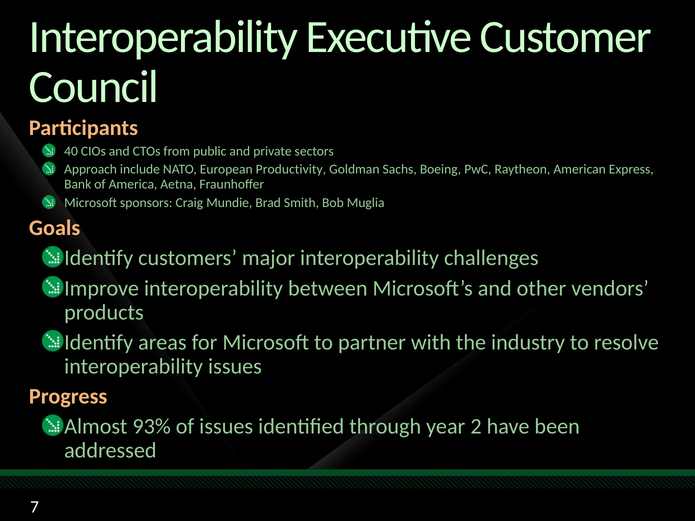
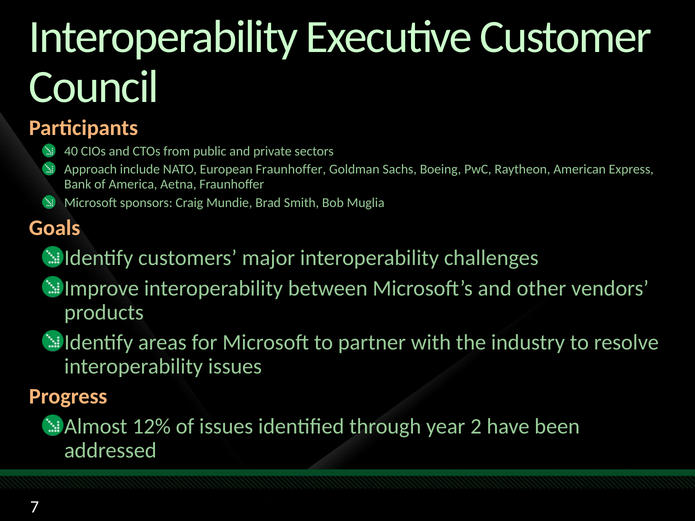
European Productivity: Productivity -> Fraunhoffer (291, 170)
93%: 93% -> 12% (152, 427)
